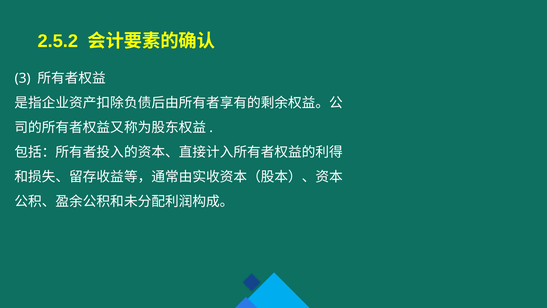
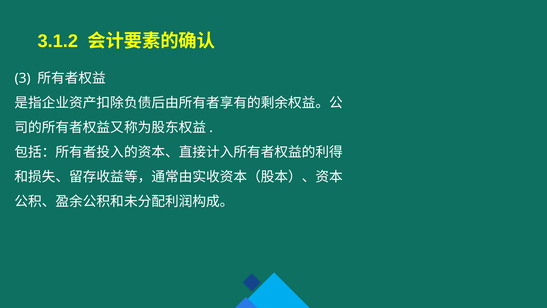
2.5.2: 2.5.2 -> 3.1.2 (58, 41)
